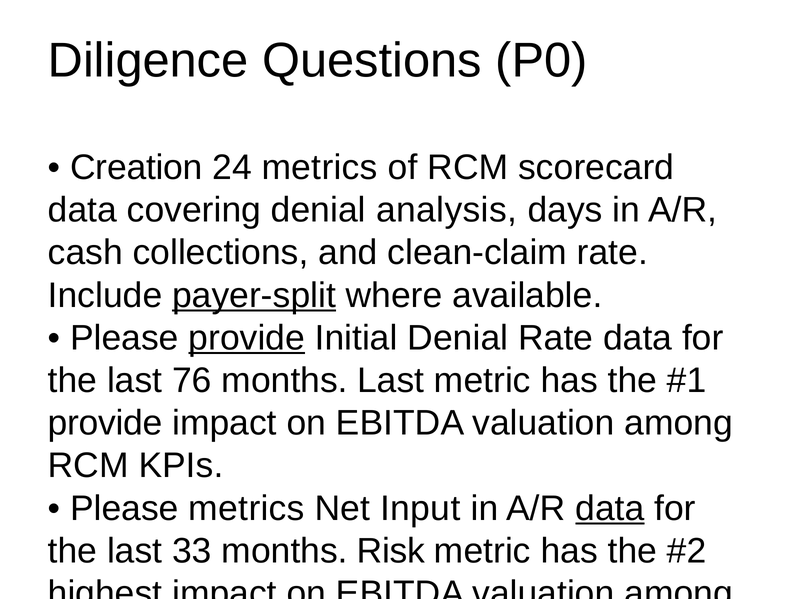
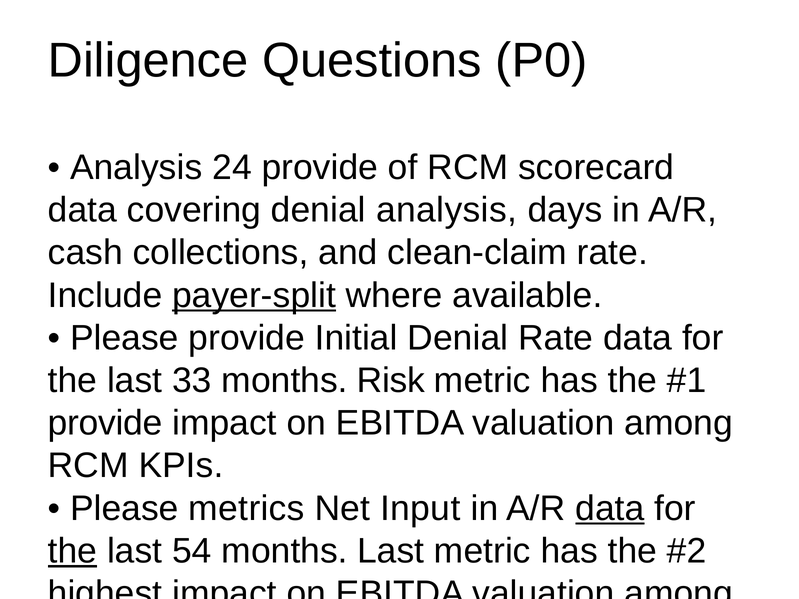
Creation: Creation -> Analysis (136, 168)
24 metrics: metrics -> provide (320, 168)
provide underline: present -> none (247, 338)
76: 76 -> 33 (192, 381)
months Last: Last -> Risk (391, 381)
the underline: none -> present (72, 551)
33: 33 -> 54 (192, 551)
months Risk: Risk -> Last (391, 551)
